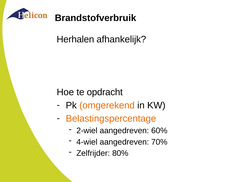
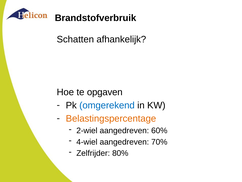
Herhalen: Herhalen -> Schatten (75, 39)
opdracht: opdracht -> opgaven (105, 92)
omgerekend colour: orange -> blue (107, 105)
